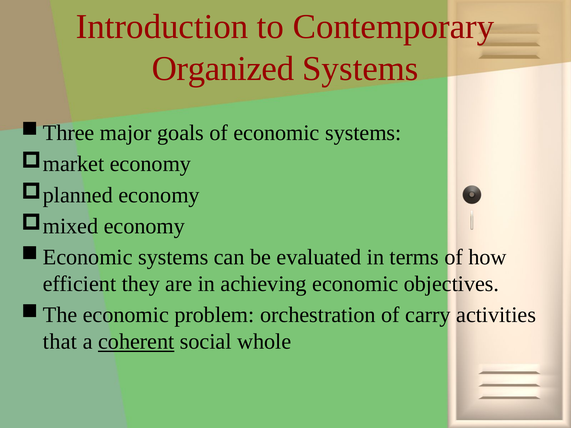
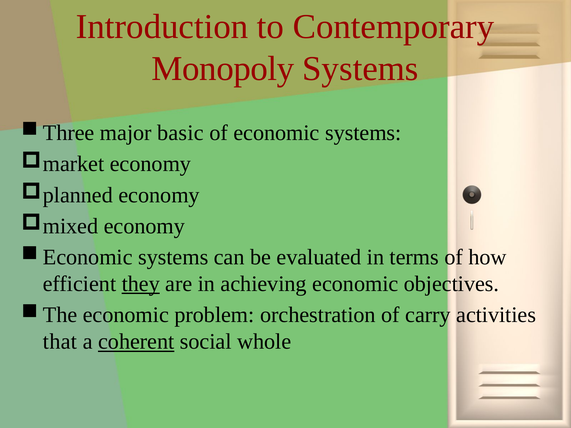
Organized: Organized -> Monopoly (223, 69)
goals: goals -> basic (180, 133)
they underline: none -> present (141, 284)
